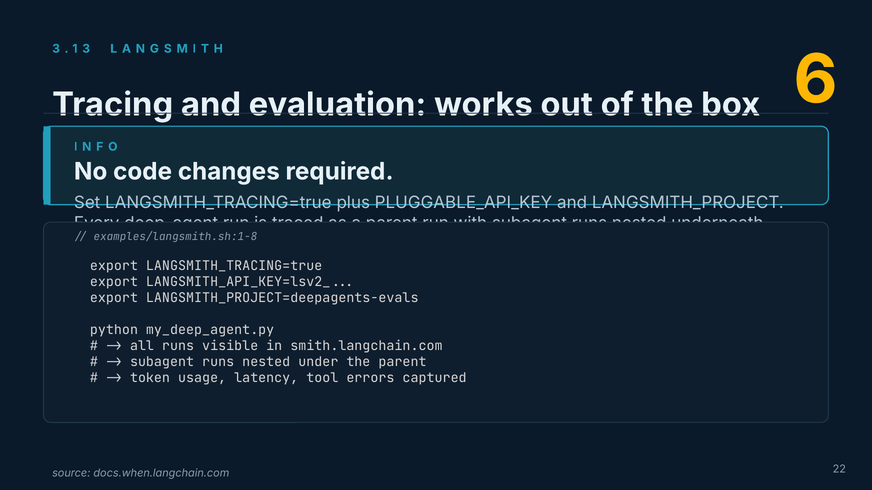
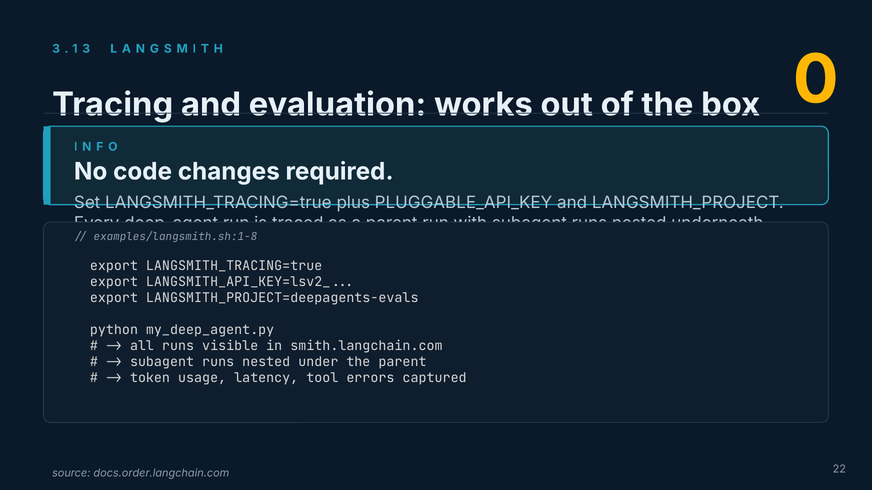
6: 6 -> 0 (816, 80)
docs.when.langchain.com: docs.when.langchain.com -> docs.order.langchain.com (161, 474)
